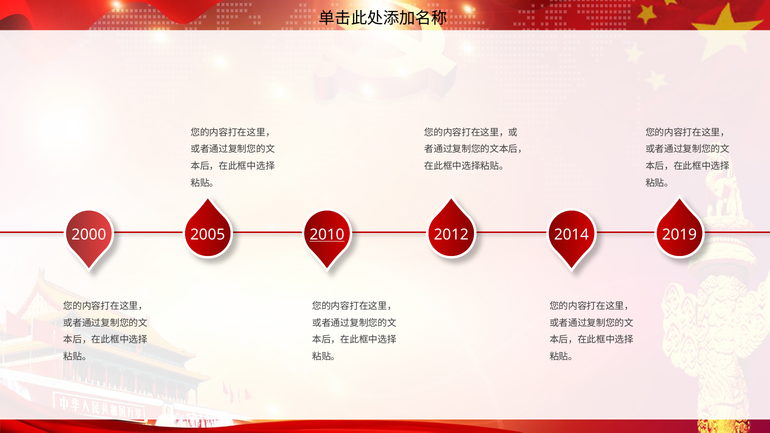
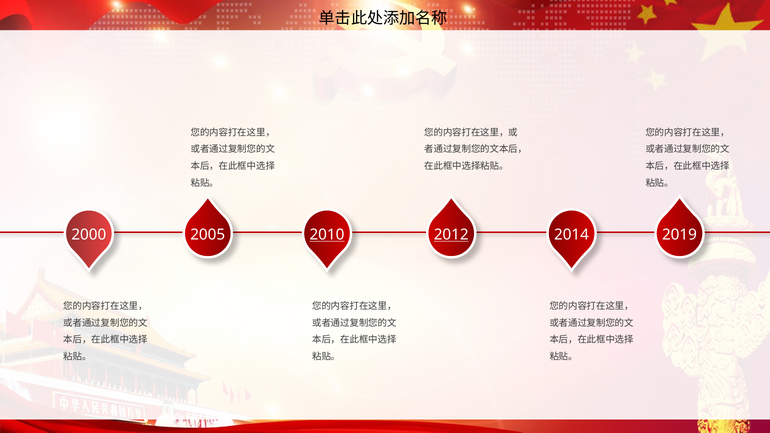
2012 underline: none -> present (451, 235)
